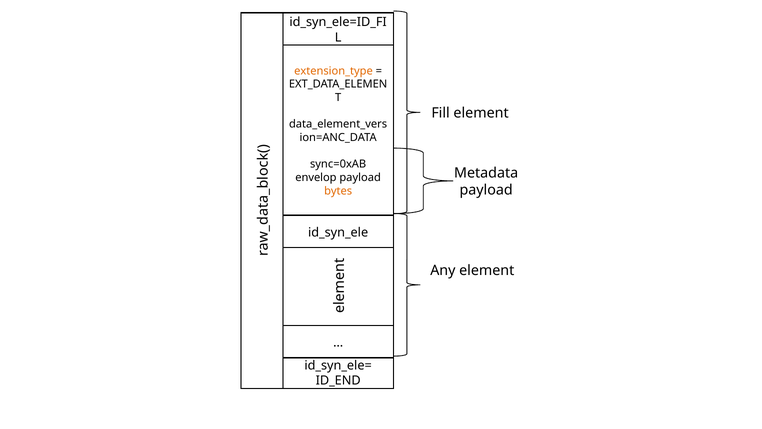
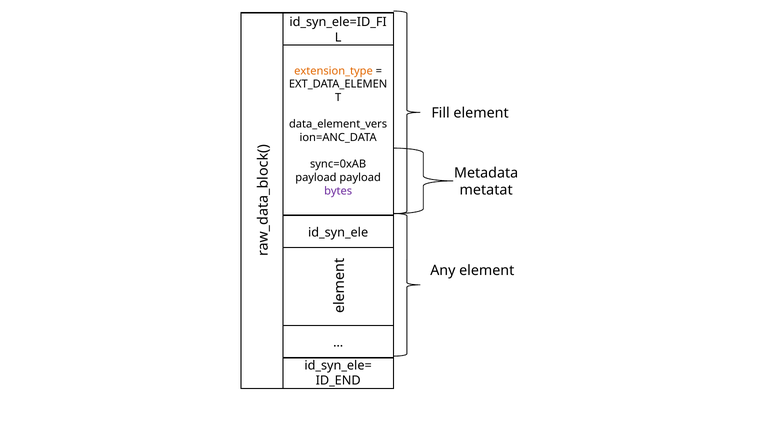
envelop: envelop -> payload (316, 178)
payload: payload -> metatat (486, 190)
bytes colour: orange -> purple (338, 191)
